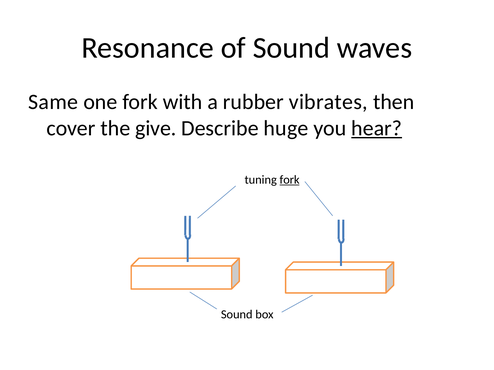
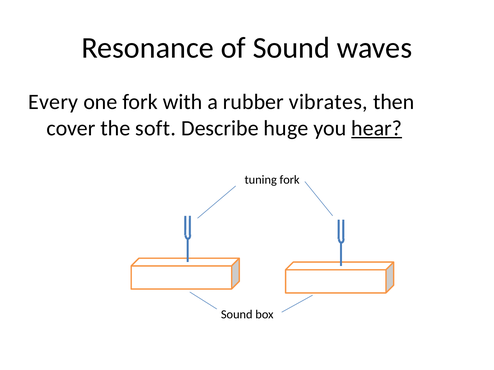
Same: Same -> Every (53, 102)
give: give -> soft (156, 128)
fork underline: present -> none (290, 180)
